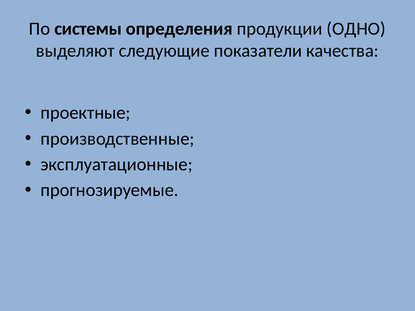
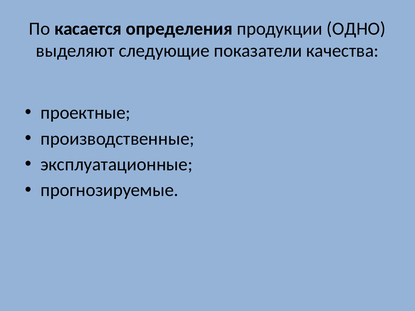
системы: системы -> касается (88, 29)
